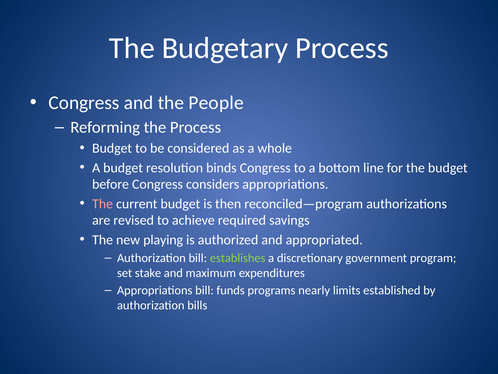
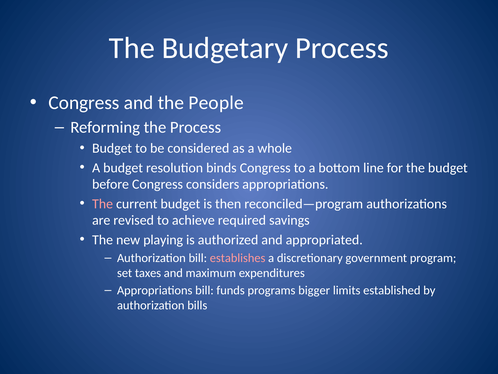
establishes colour: light green -> pink (238, 258)
stake: stake -> taxes (148, 273)
nearly: nearly -> bigger (314, 290)
